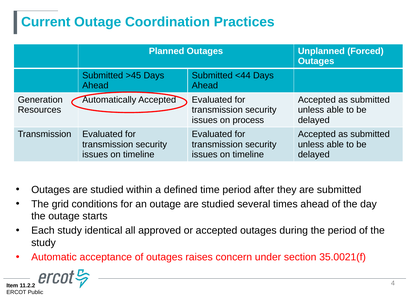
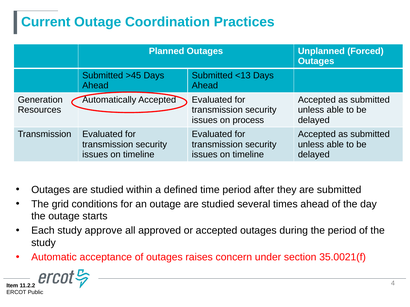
<44: <44 -> <13 (243, 76)
identical: identical -> approve (104, 231)
